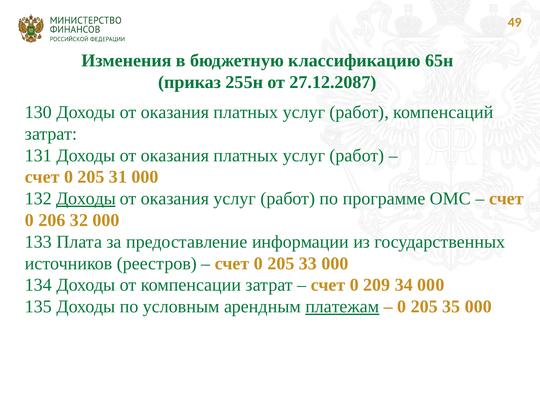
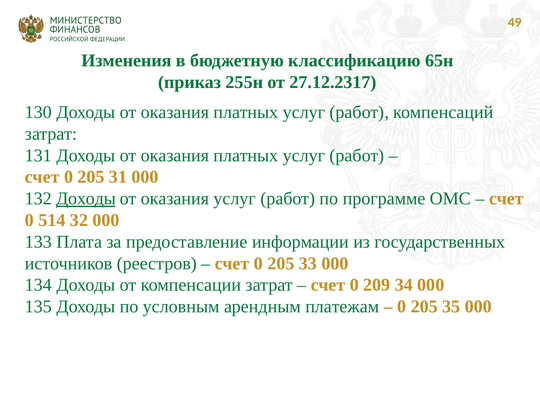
27.12.2087: 27.12.2087 -> 27.12.2317 (333, 82)
206: 206 -> 514 (52, 220)
платежам underline: present -> none (342, 307)
